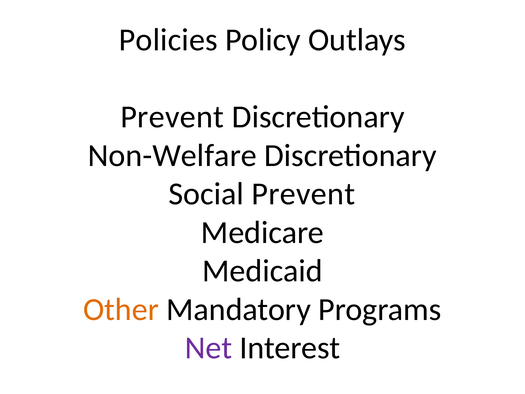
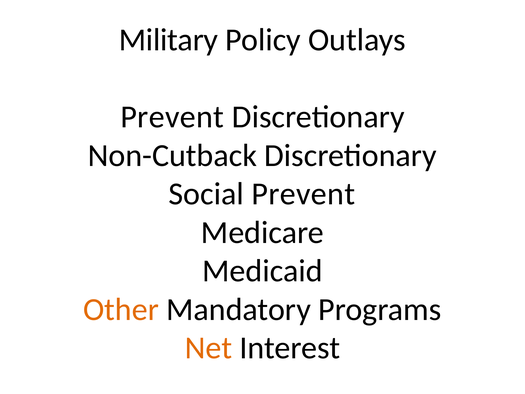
Policies: Policies -> Military (168, 40)
Non-Welfare: Non-Welfare -> Non-Cutback (172, 155)
Net colour: purple -> orange (209, 348)
